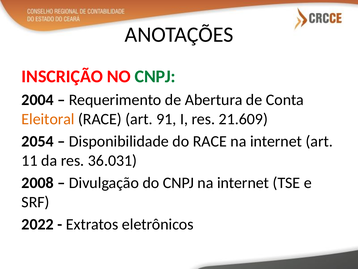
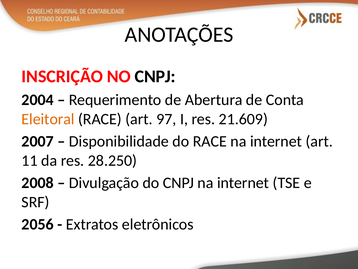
CNPJ colour: green -> black (155, 76)
91: 91 -> 97 (166, 119)
2054: 2054 -> 2007 (38, 141)
36.031: 36.031 -> 28.250 (112, 160)
2022: 2022 -> 2056 (38, 224)
